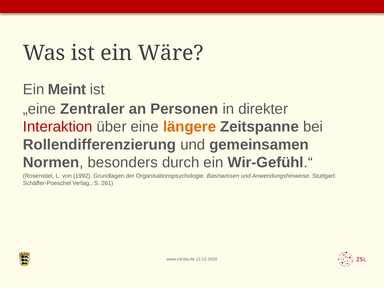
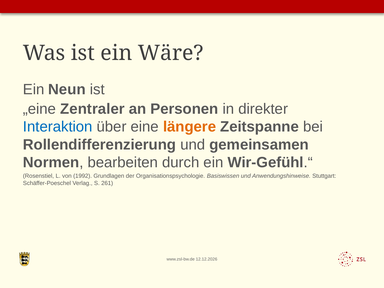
Meint: Meint -> Neun (67, 89)
Interaktion colour: red -> blue (58, 127)
besonders: besonders -> bearbeiten (123, 163)
